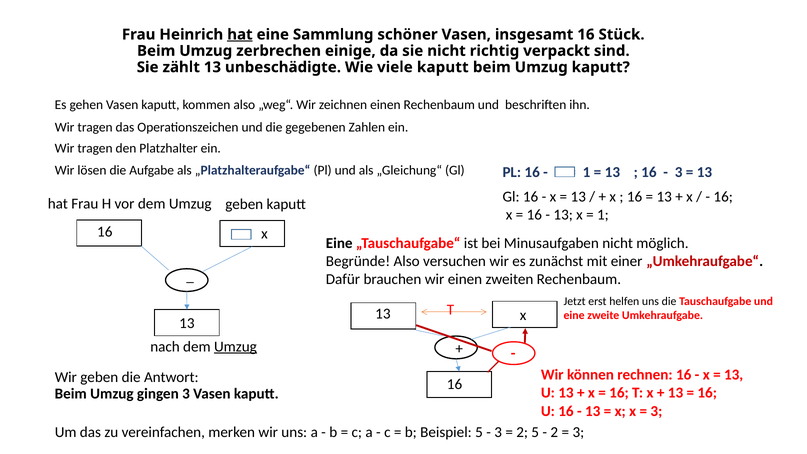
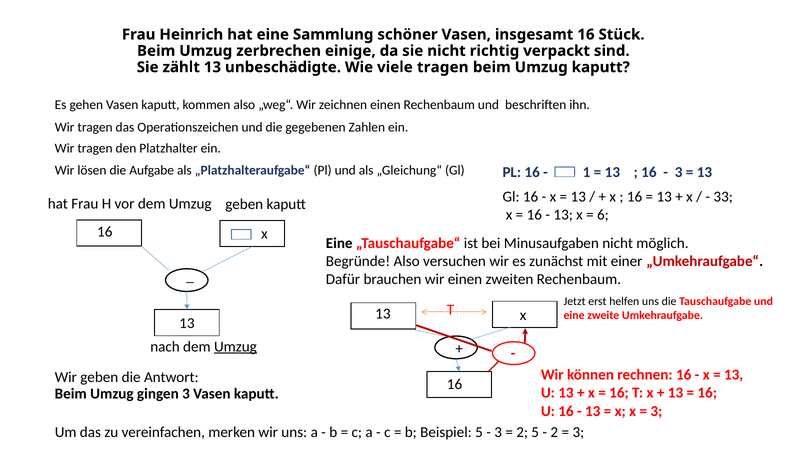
hat underline: present -> none (240, 35)
viele kaputt: kaputt -> tragen (443, 67)
16: 16 -> 33 (723, 197)
1: 1 -> 6 (603, 215)
